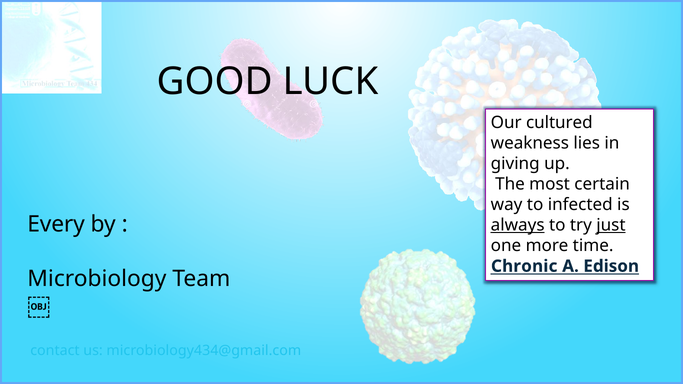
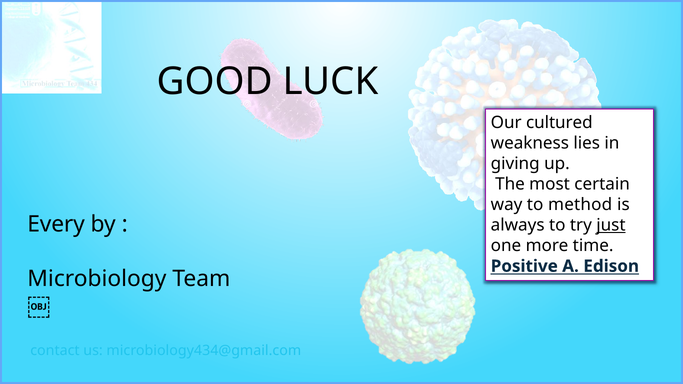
infected: infected -> method (580, 205)
always underline: present -> none (518, 225)
Chronic: Chronic -> Positive (524, 266)
